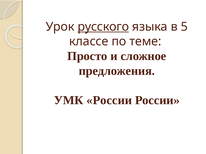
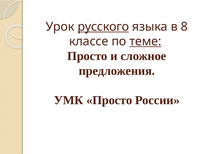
5: 5 -> 8 (184, 27)
теме underline: none -> present (145, 42)
УМК России: России -> Просто (109, 101)
